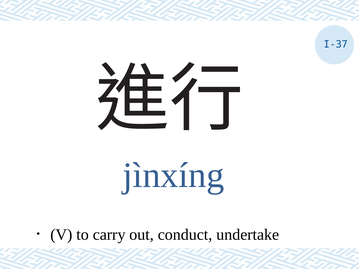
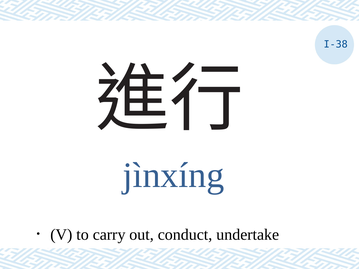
I-37: I-37 -> I-38 (336, 44)
